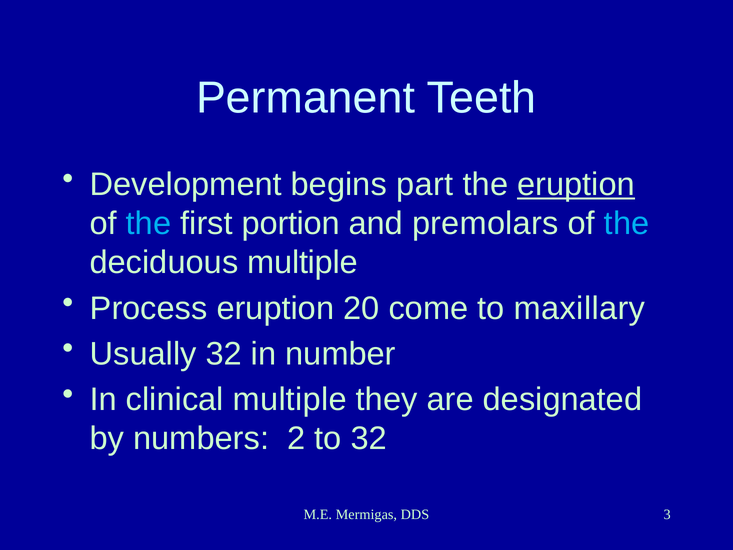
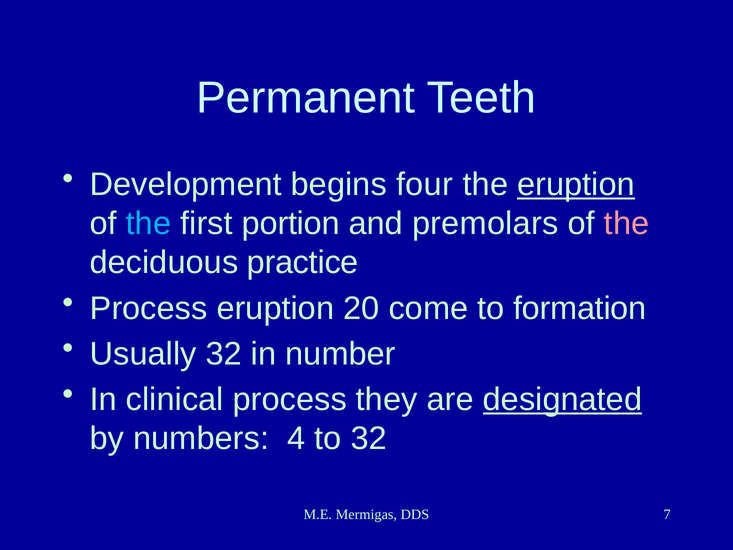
part: part -> four (425, 184)
the colour: light blue -> pink (627, 223)
deciduous multiple: multiple -> practice (303, 263)
maxillary: maxillary -> formation (580, 308)
clinical multiple: multiple -> process (290, 399)
designated underline: none -> present (562, 399)
2: 2 -> 4 (296, 438)
3: 3 -> 7 (667, 514)
